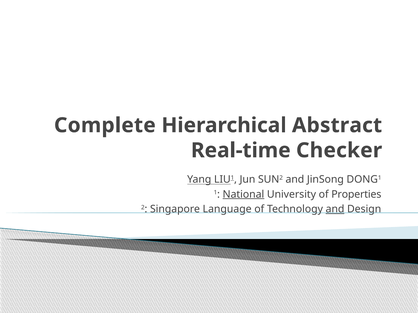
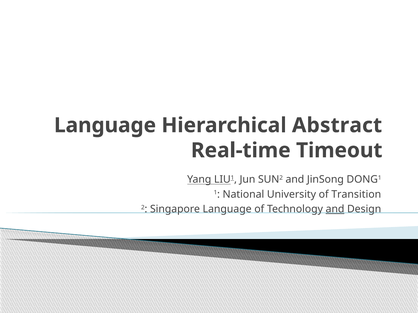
Complete: Complete -> Language (105, 126)
Checker: Checker -> Timeout (339, 151)
National underline: present -> none (243, 195)
Properties: Properties -> Transition (356, 195)
